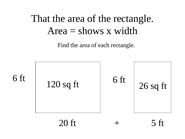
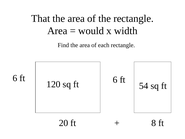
shows: shows -> would (91, 31)
26: 26 -> 54 (144, 86)
5: 5 -> 8 (154, 123)
